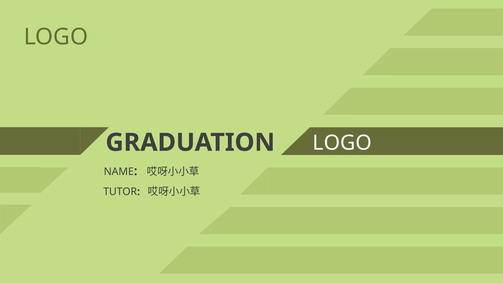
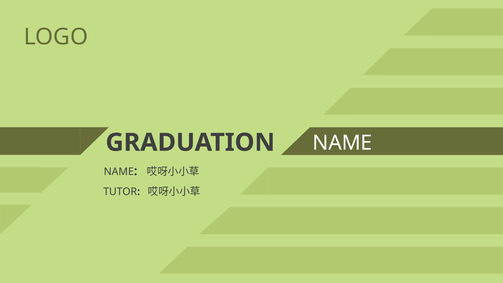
LOGO: LOGO -> NAME (342, 143)
